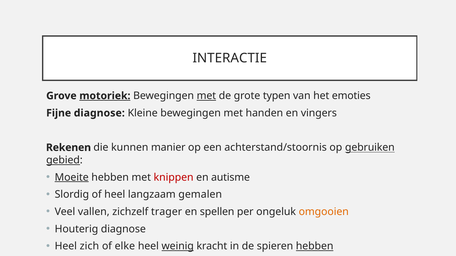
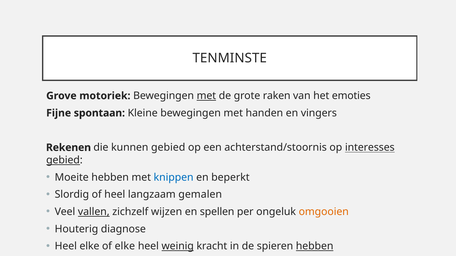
INTERACTIE: INTERACTIE -> TENMINSTE (230, 58)
motoriek underline: present -> none (105, 96)
typen: typen -> raken (277, 96)
Fijne diagnose: diagnose -> spontaan (99, 113)
kunnen manier: manier -> gebied (168, 148)
gebruiken: gebruiken -> interesses (370, 148)
Moeite underline: present -> none (72, 178)
knippen colour: red -> blue (174, 178)
autisme: autisme -> beperkt (230, 178)
vallen underline: none -> present (94, 212)
trager: trager -> wijzen (167, 212)
Heel zich: zich -> elke (89, 247)
